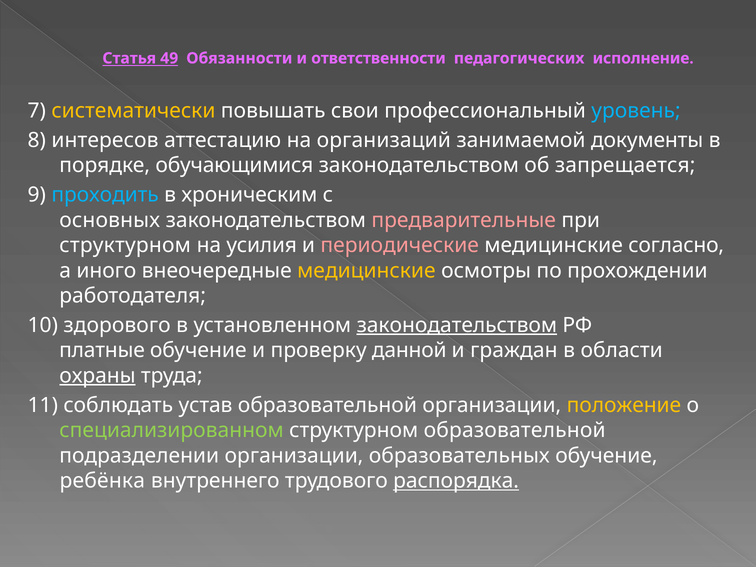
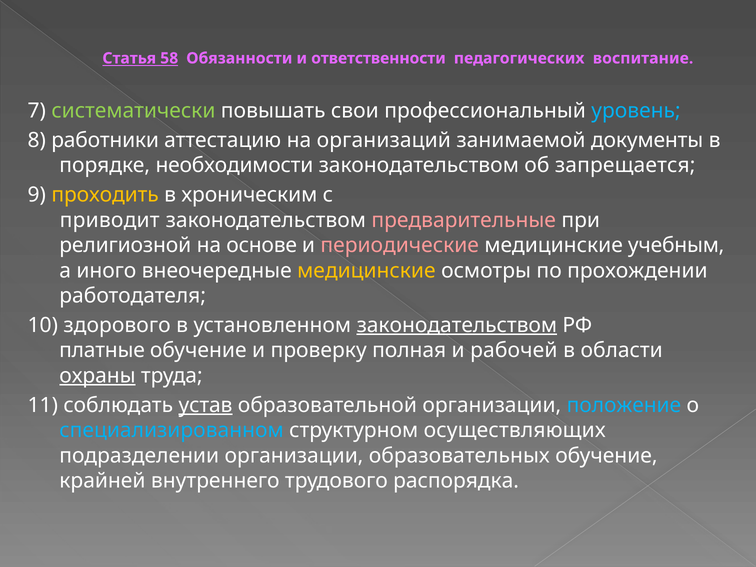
49: 49 -> 58 (169, 58)
исполнение: исполнение -> воспитание (643, 58)
систематически colour: yellow -> light green (133, 111)
интересов: интересов -> работники (105, 140)
обучающимися: обучающимися -> необходимости (234, 165)
проходить colour: light blue -> yellow (105, 195)
основных: основных -> приводит (110, 220)
структурном: структурном -> религиозной (125, 245)
усилия: усилия -> основе (262, 245)
согласно: согласно -> учебным (676, 245)
данной: данной -> полная (409, 351)
граждан: граждан -> рабочей (514, 351)
устав underline: none -> present (206, 405)
положение colour: yellow -> light blue (624, 405)
специализированном colour: light green -> light blue (172, 430)
структурном образовательной: образовательной -> осуществляющих (515, 430)
ребёнка: ребёнка -> крайней (102, 481)
распорядка underline: present -> none (456, 481)
